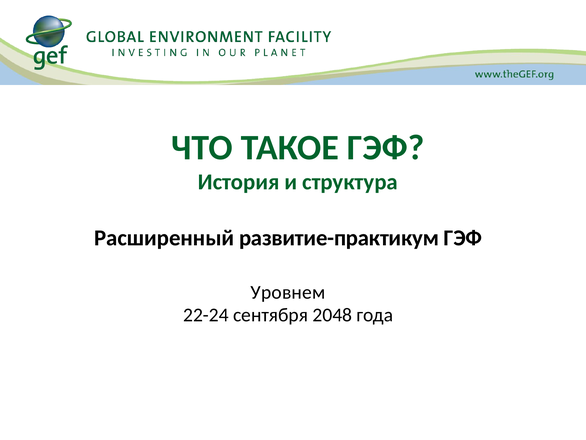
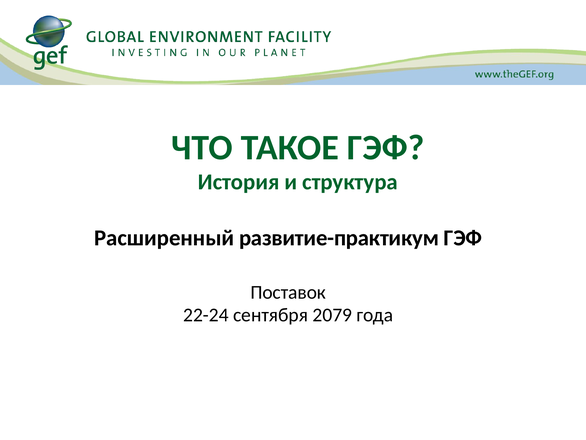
Уровнем: Уровнем -> Поставок (288, 292)
2048: 2048 -> 2079 (332, 315)
